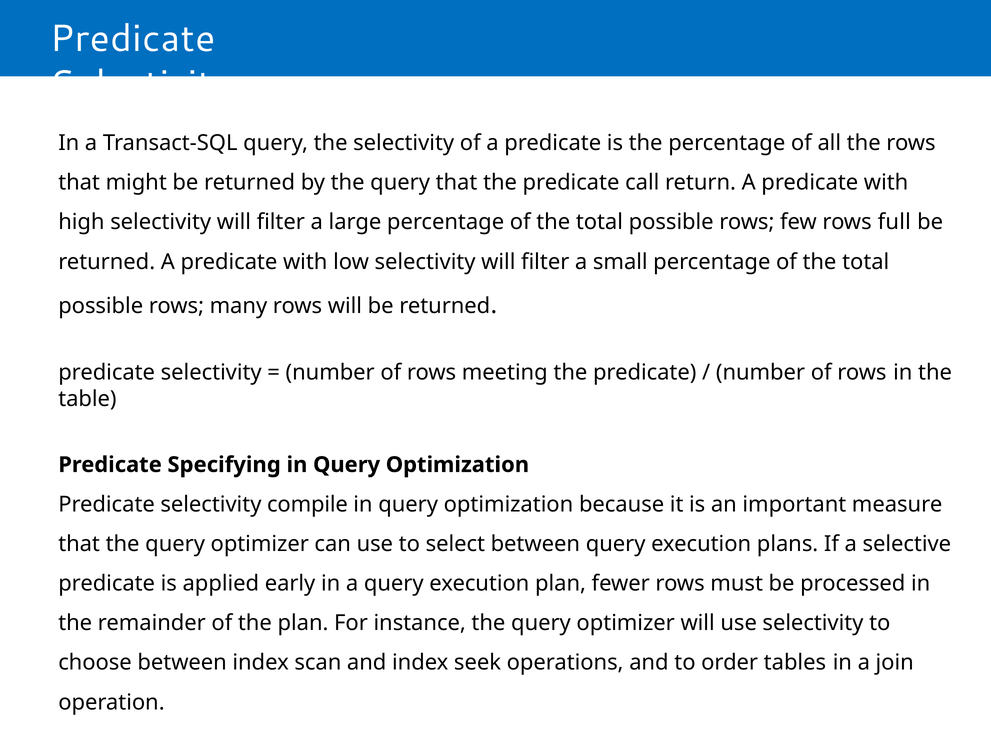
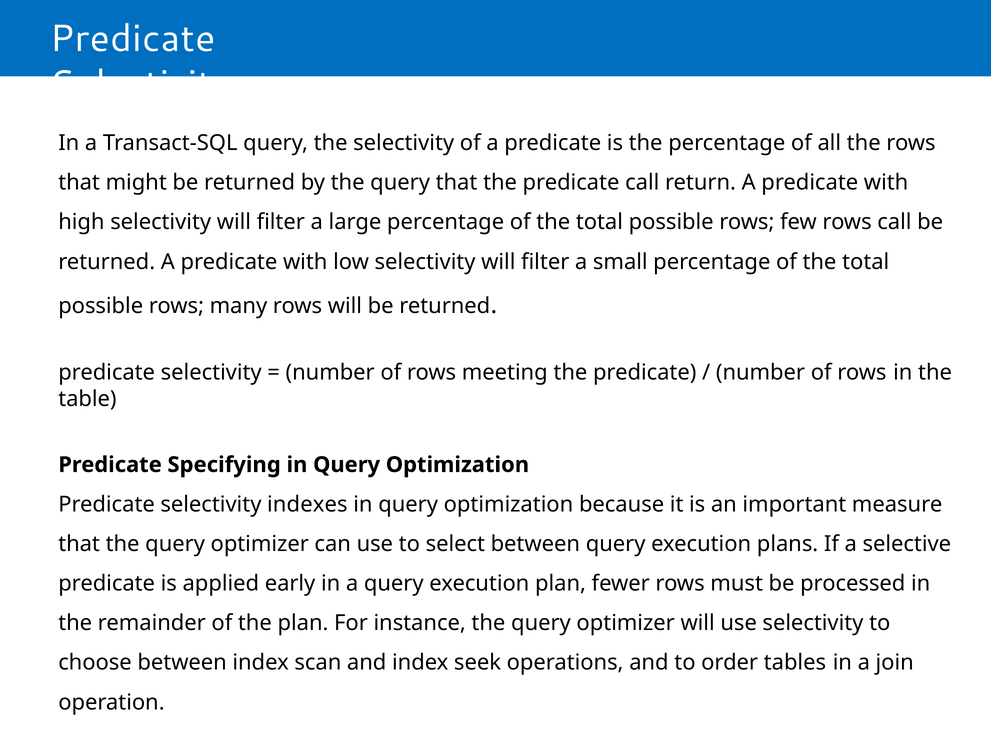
rows full: full -> call (894, 222)
compile: compile -> indexes (307, 505)
